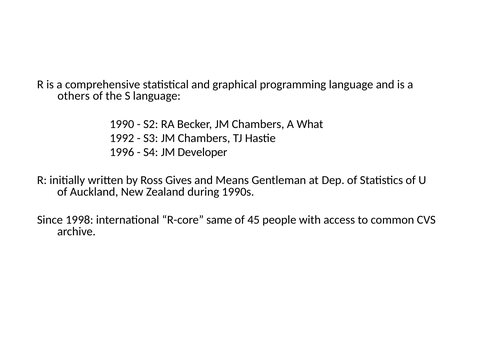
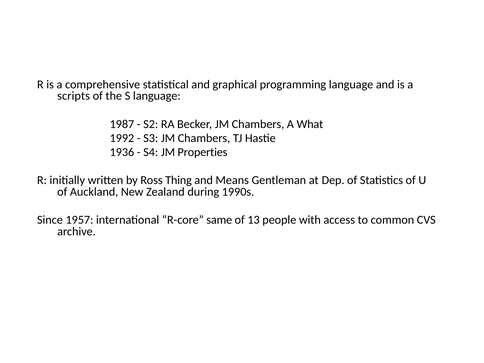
others: others -> scripts (74, 96)
1990: 1990 -> 1987 (122, 124)
1996: 1996 -> 1936 (122, 152)
Developer: Developer -> Properties (203, 152)
Gives: Gives -> Thing (179, 180)
1998: 1998 -> 1957 (79, 220)
45: 45 -> 13 (254, 220)
